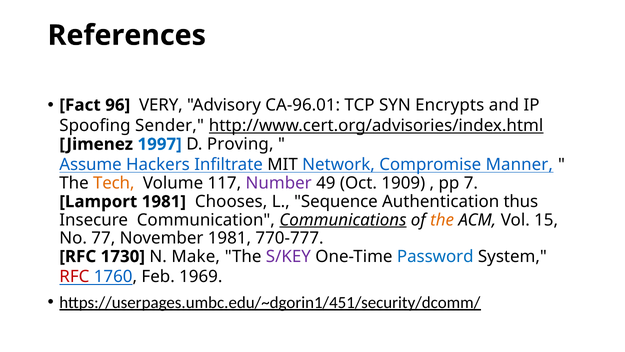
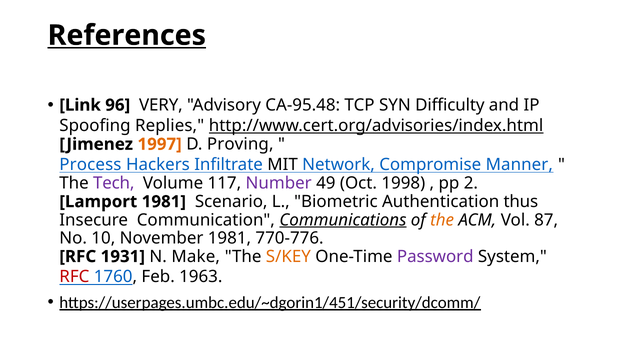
References underline: none -> present (127, 35)
Fact: Fact -> Link (80, 105)
CA-96.01: CA-96.01 -> CA-95.48 (303, 105)
Encrypts: Encrypts -> Difficulty (450, 105)
Sender: Sender -> Replies (170, 125)
1997 colour: blue -> orange (160, 144)
Assume: Assume -> Process (90, 164)
Tech colour: orange -> purple (114, 183)
1909: 1909 -> 1998 (403, 183)
7: 7 -> 2 (471, 183)
Chooses: Chooses -> Scenario (231, 201)
Sequence: Sequence -> Biometric (336, 201)
15: 15 -> 87 (546, 220)
77: 77 -> 10 (103, 238)
770-777: 770-777 -> 770-776 (290, 238)
1730: 1730 -> 1931 (123, 256)
S/KEY colour: purple -> orange (288, 256)
Password colour: blue -> purple (435, 256)
1969: 1969 -> 1963 (201, 277)
